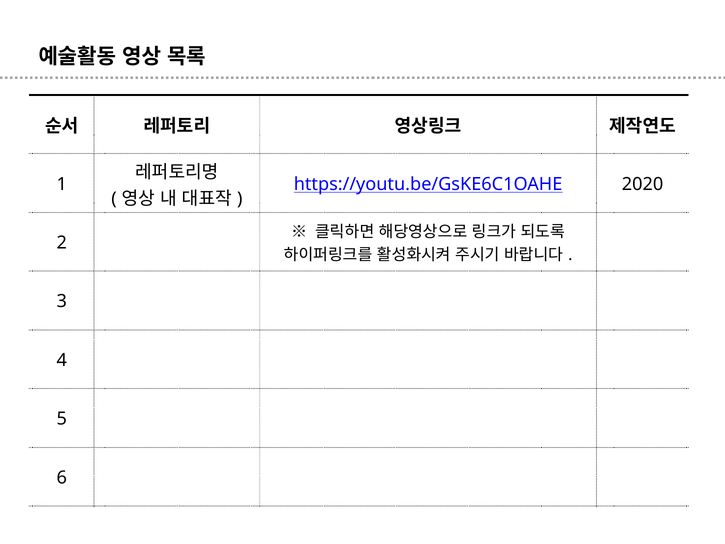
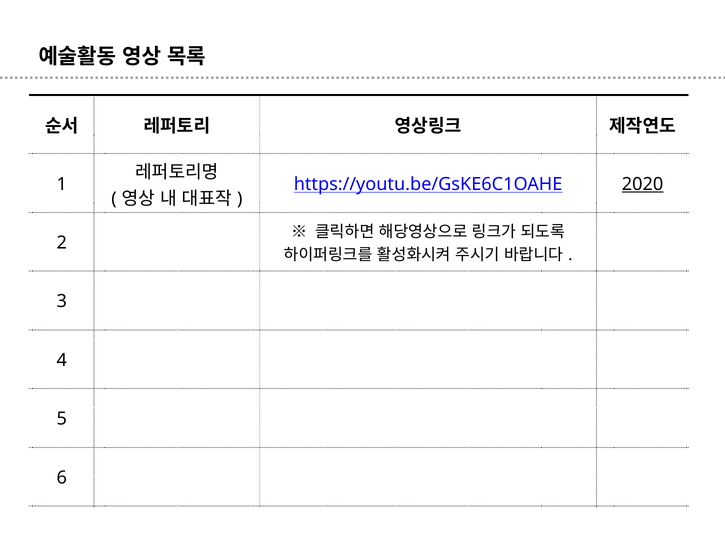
2020 underline: none -> present (643, 184)
